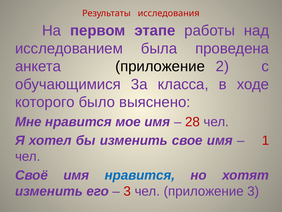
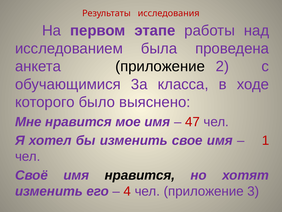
28: 28 -> 47 (193, 122)
нравится colour: blue -> black (140, 175)
3: 3 -> 4 (127, 191)
